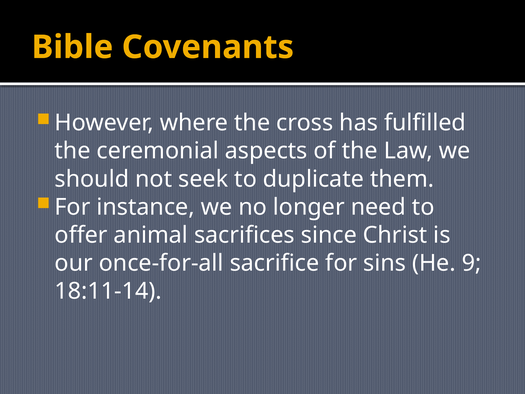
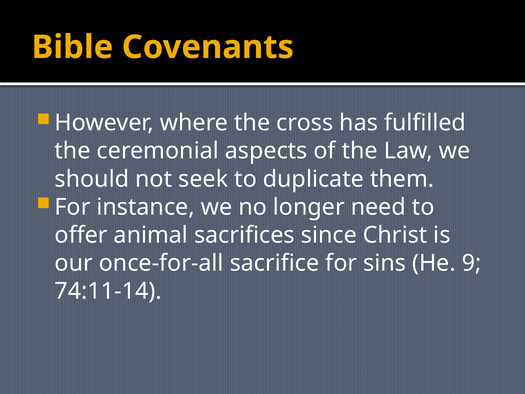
18:11-14: 18:11-14 -> 74:11-14 (108, 291)
